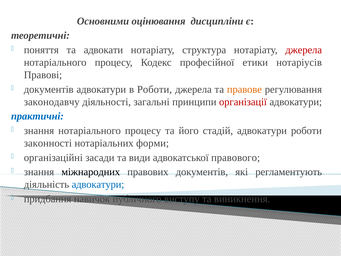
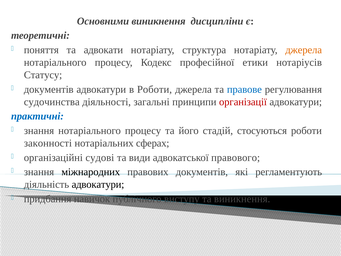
Основними оцінювання: оцінювання -> виникнення (159, 21)
джерела colour: red -> orange (304, 50)
Правові: Правові -> Статусу (43, 75)
правове colour: orange -> blue (244, 89)
законодавчу: законодавчу -> судочинства (52, 102)
стадій адвокатури: адвокатури -> стосуються (262, 131)
форми: форми -> сферах (153, 143)
засади: засади -> судові (100, 157)
адвокатури colour: blue -> black (98, 184)
